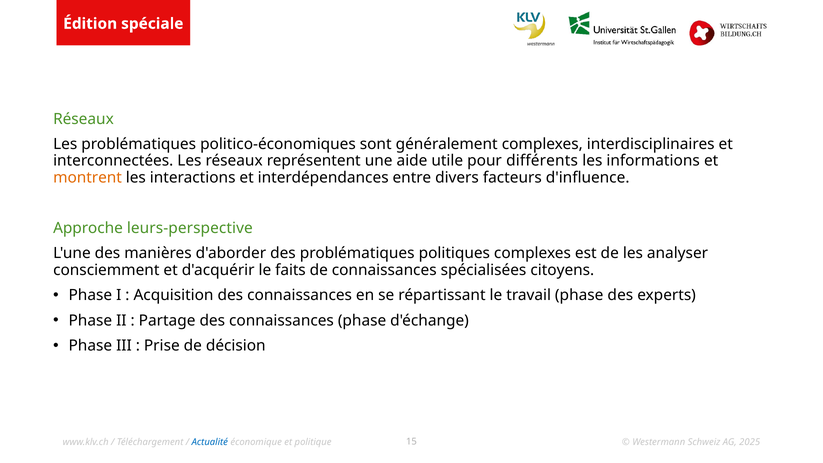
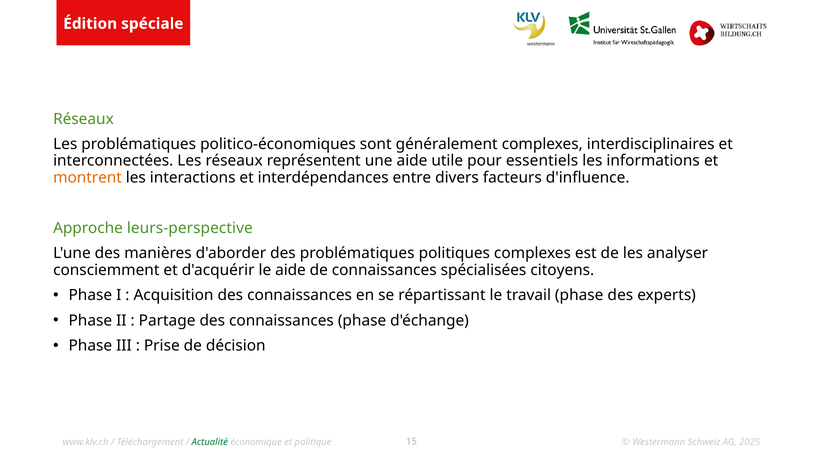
différents: différents -> essentiels (542, 161)
le faits: faits -> aide (290, 270)
Actualité colour: blue -> green (210, 442)
